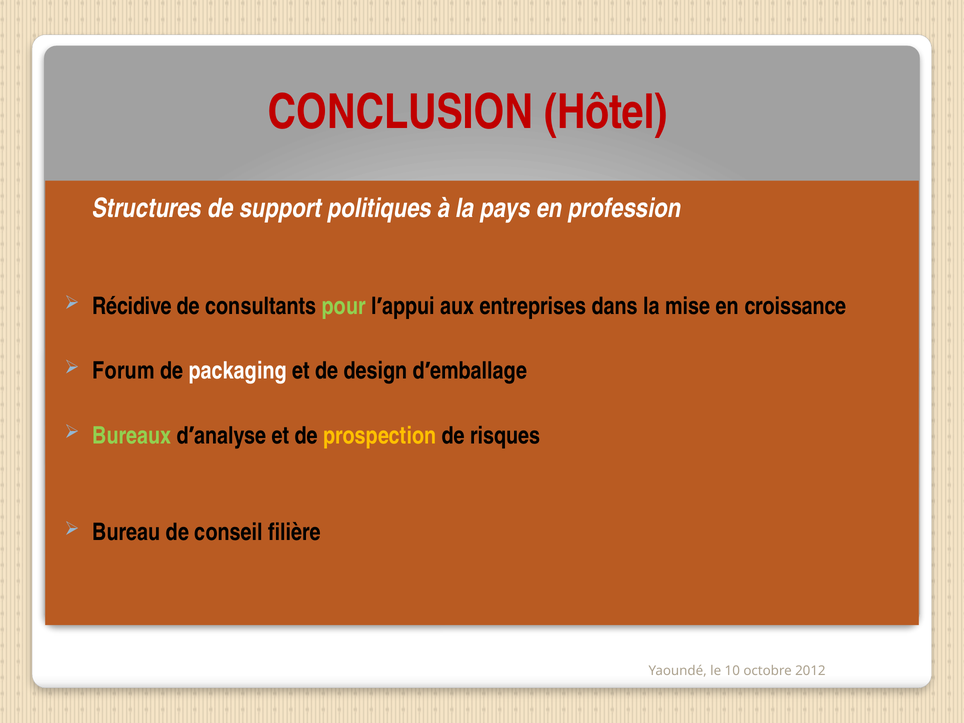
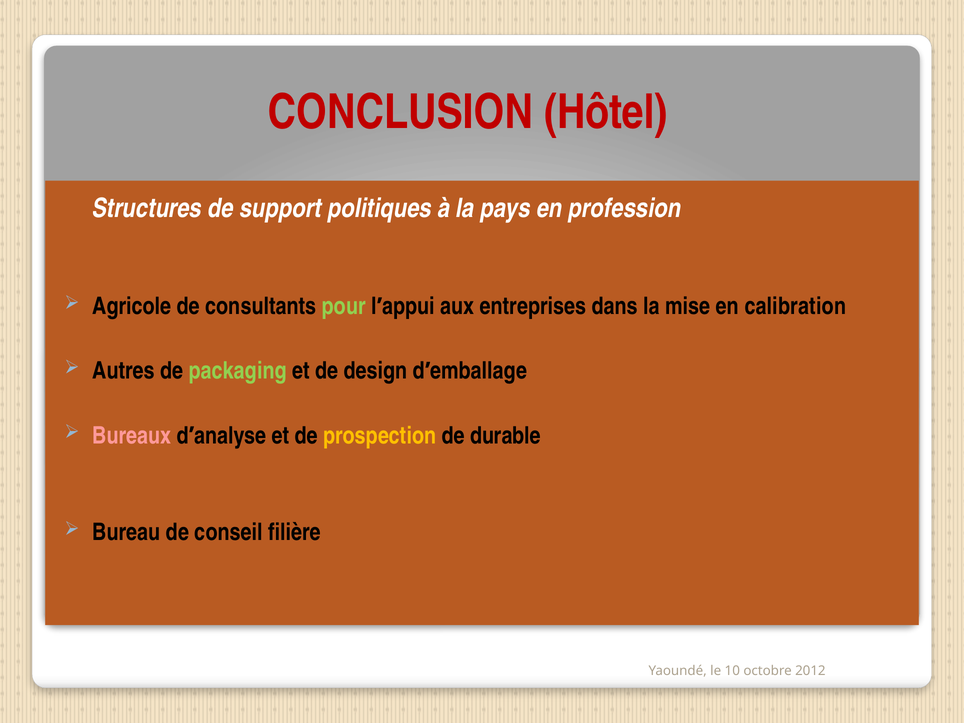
Récidive: Récidive -> Agricole (132, 307)
croissance: croissance -> calibration (795, 307)
Forum: Forum -> Autres (124, 371)
packaging colour: white -> light green (238, 371)
Bureaux colour: light green -> pink (132, 436)
risques: risques -> durable (505, 436)
